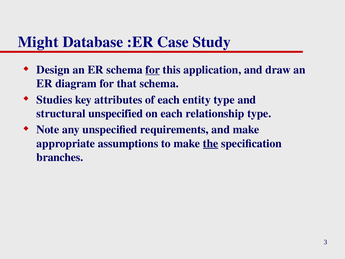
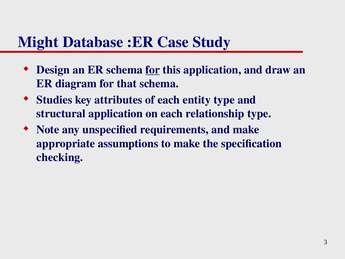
structural unspecified: unspecified -> application (116, 113)
the underline: present -> none (211, 143)
branches: branches -> checking (60, 157)
